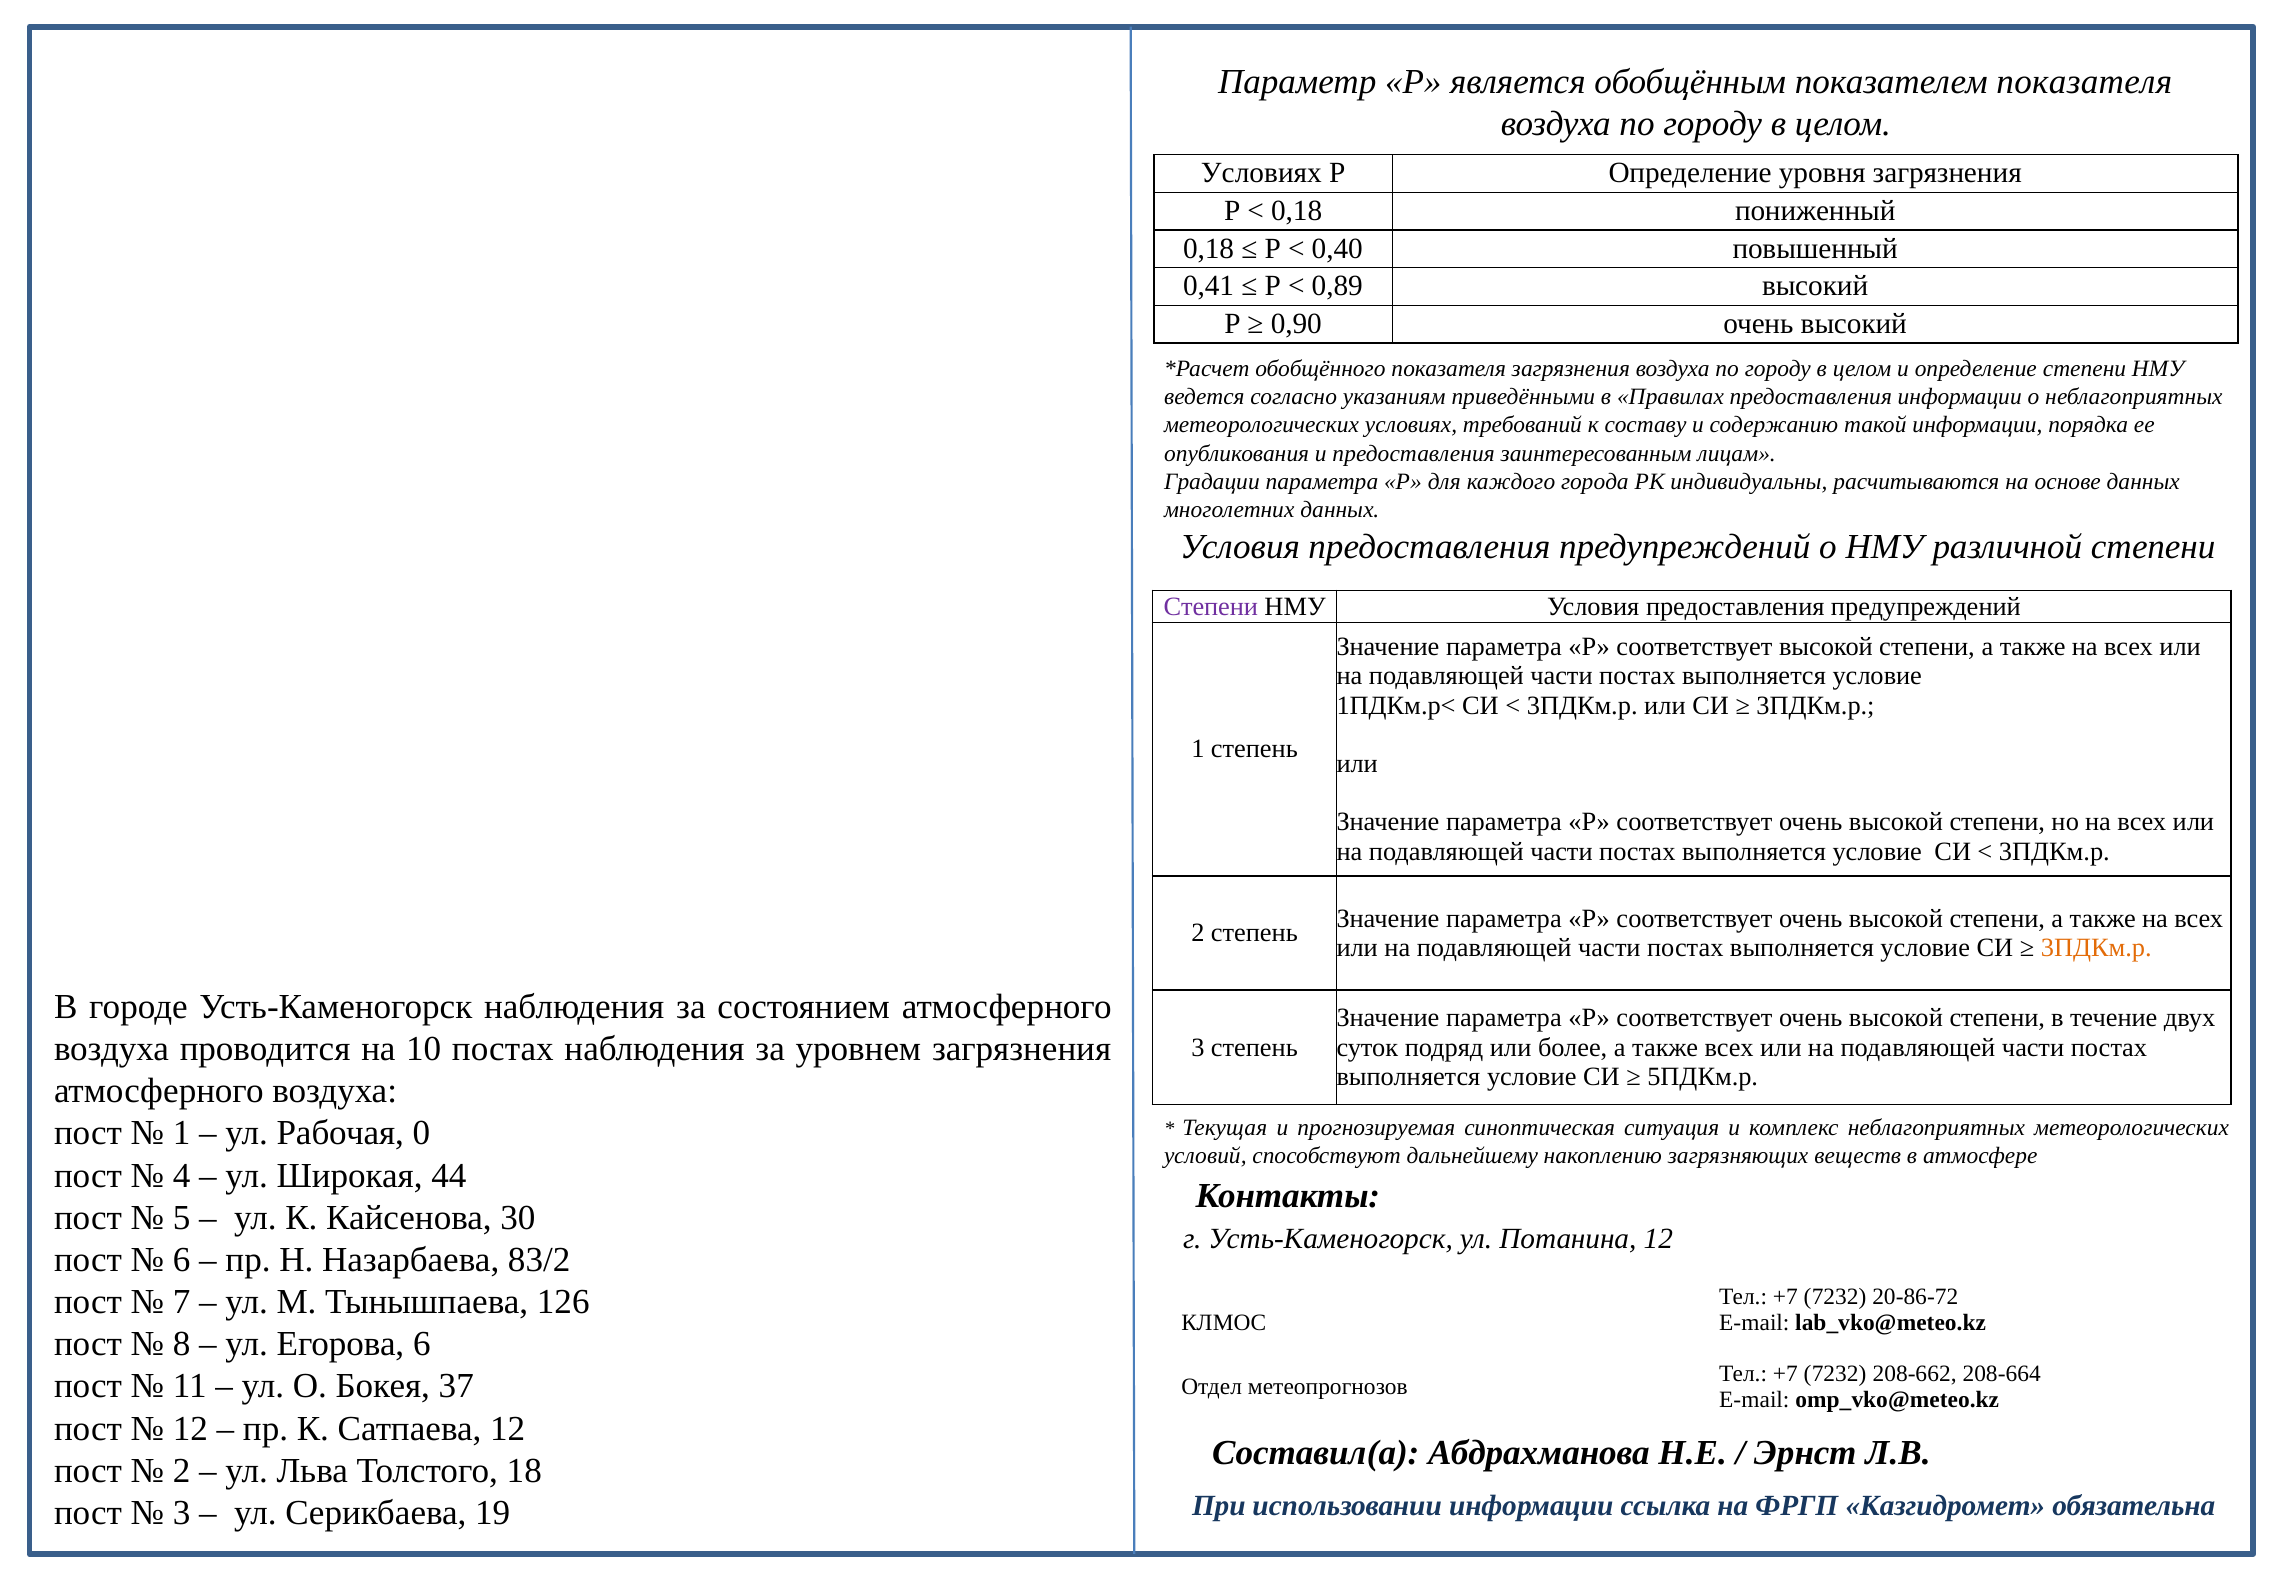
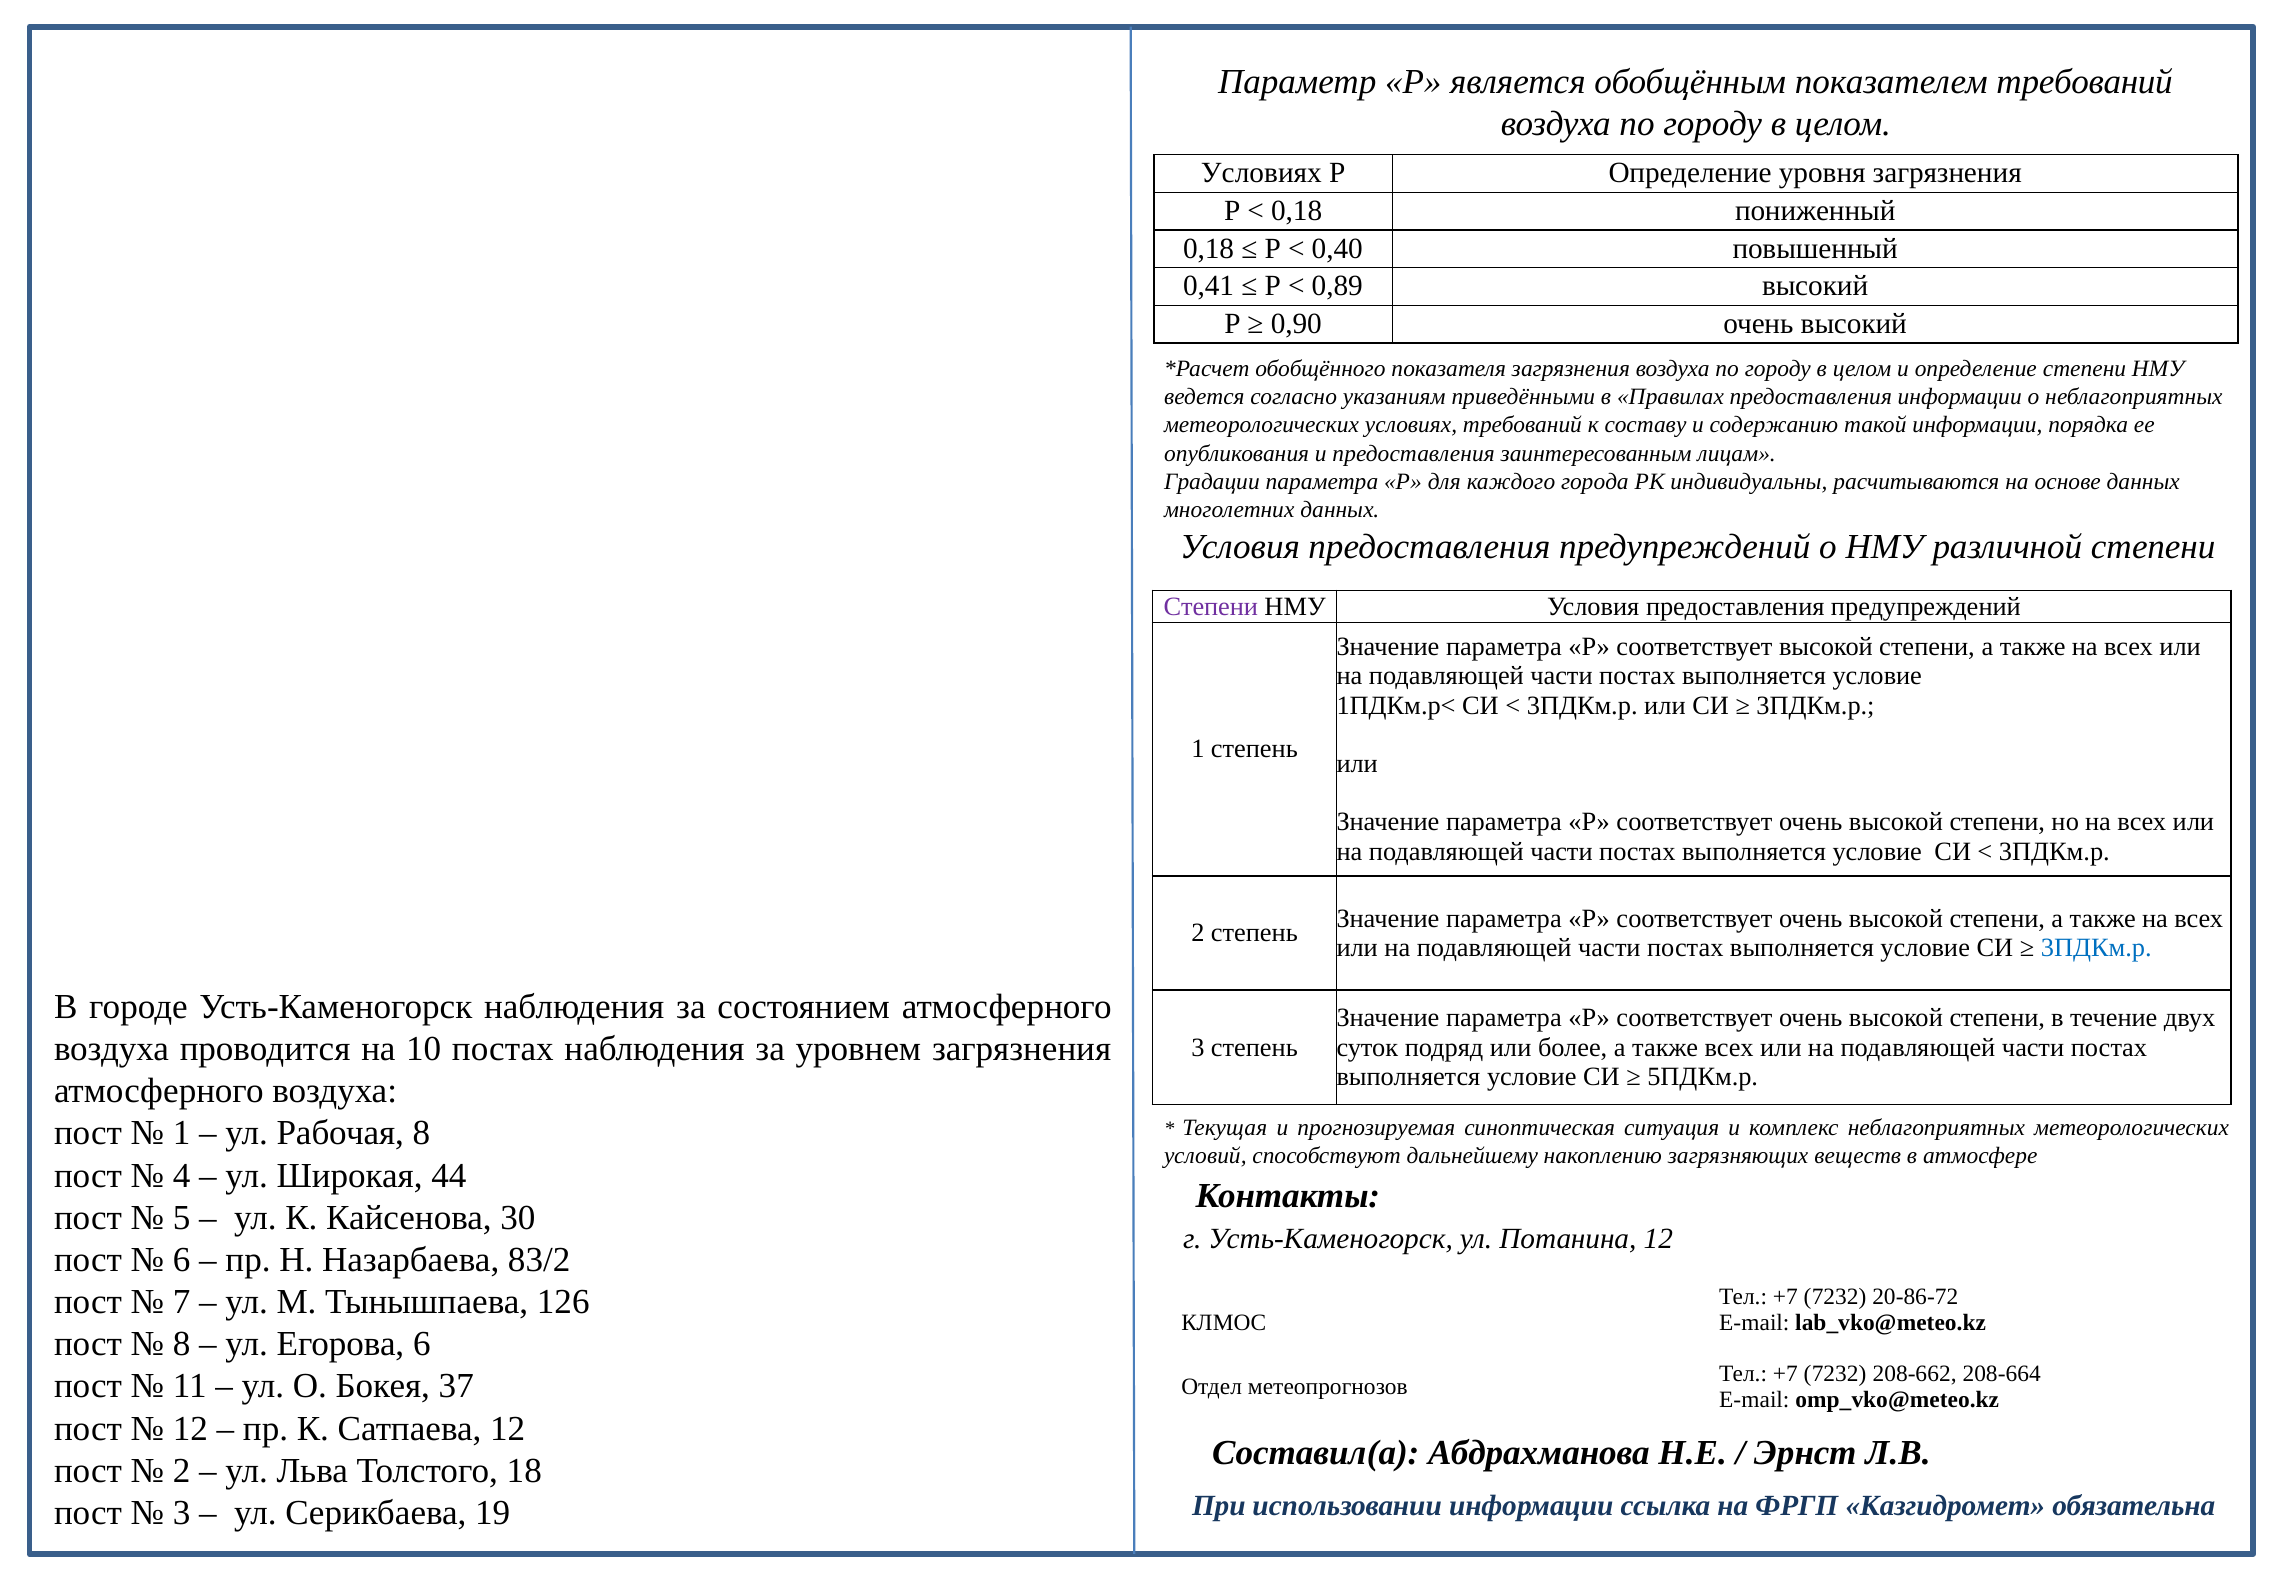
показателем показателя: показателя -> требований (2085, 82)
3ПДКм.р colour: orange -> blue (2096, 948)
Рабочая 0: 0 -> 8 (422, 1133)
